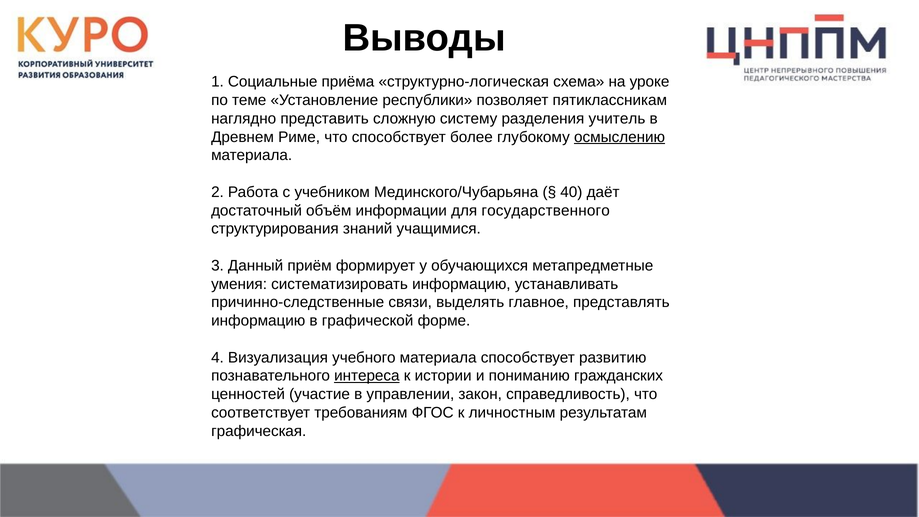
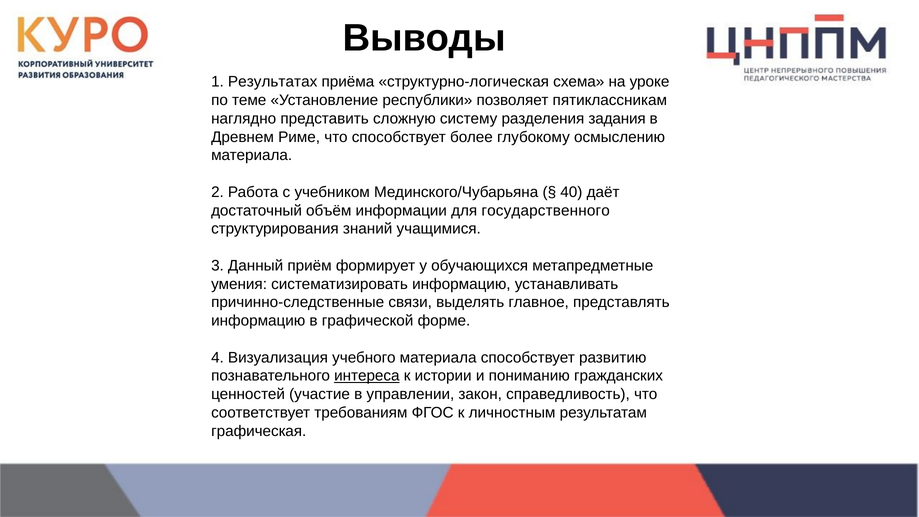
Социальные: Социальные -> Результатах (273, 82)
учитель: учитель -> задания (617, 119)
осмыслению underline: present -> none (620, 137)
